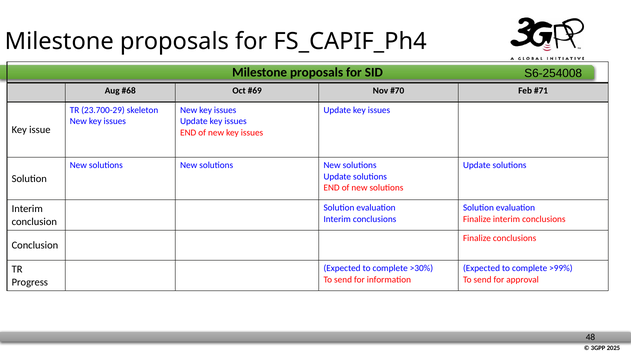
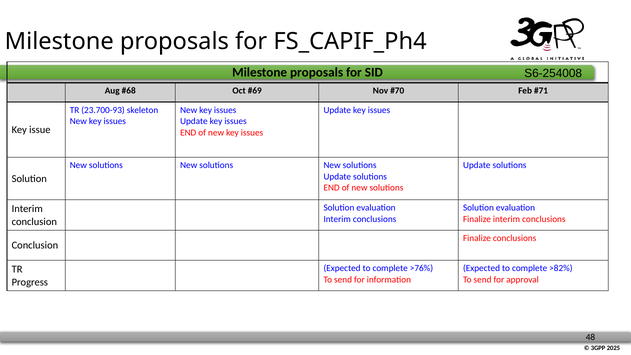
23.700-29: 23.700-29 -> 23.700-93 (103, 110)
>30%: >30% -> >76% (421, 268)
>99%: >99% -> >82% (561, 268)
